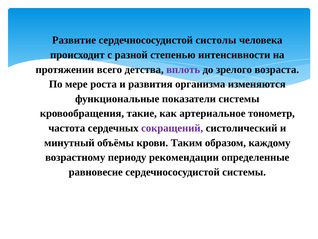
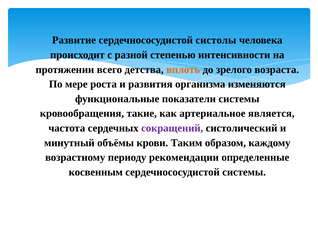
вплоть colour: purple -> orange (183, 69)
тонометр: тонометр -> является (271, 113)
равновесие: равновесие -> косвенным (96, 172)
